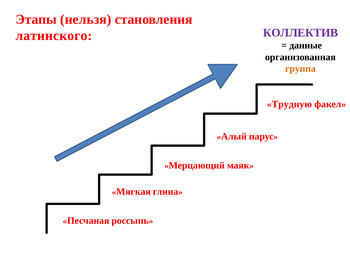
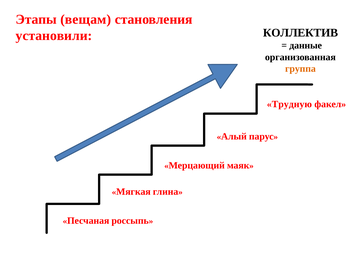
нельзя: нельзя -> вещам (86, 19)
КОЛЛЕКТИВ colour: purple -> black (300, 33)
латинского: латинского -> установили (54, 36)
